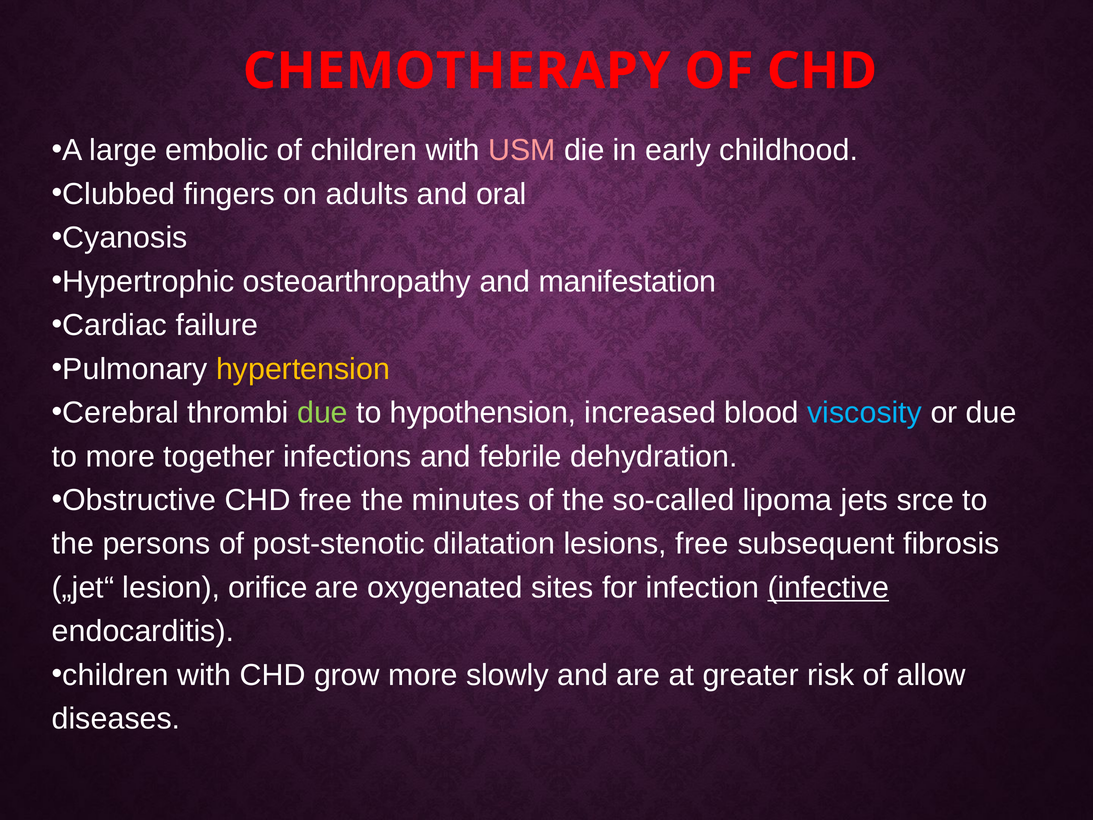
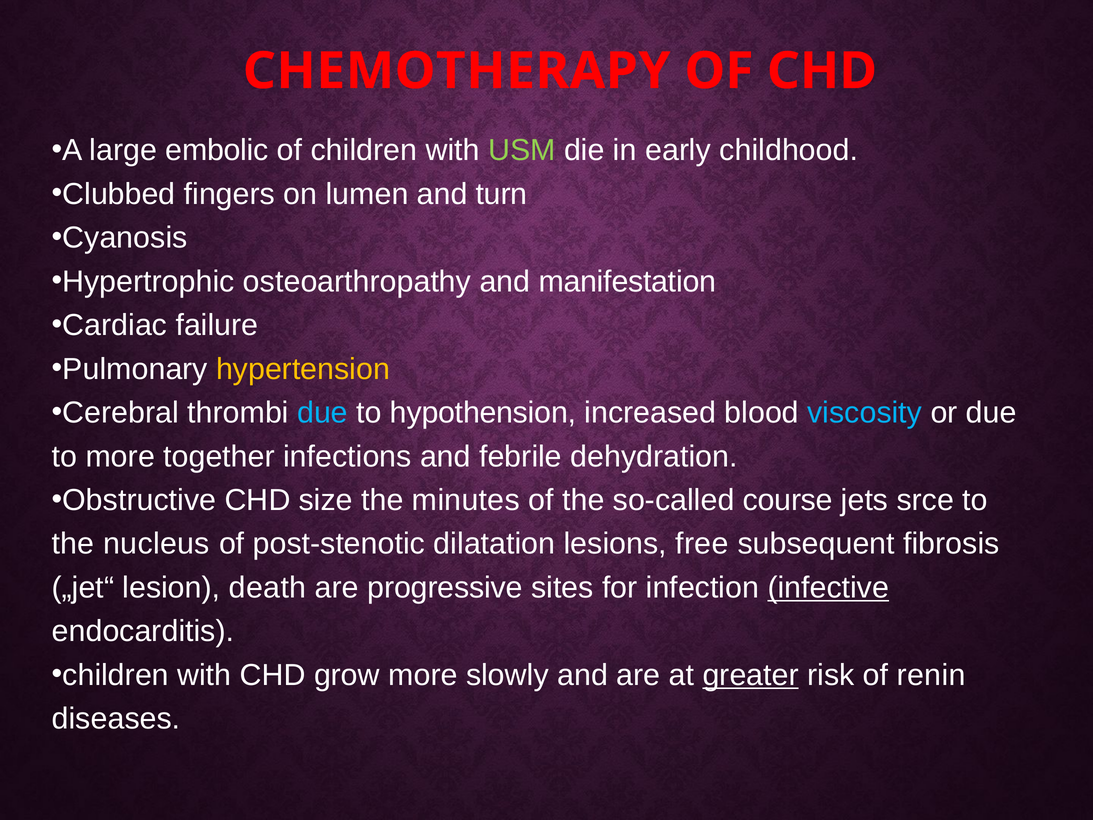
USM colour: pink -> light green (522, 150)
adults: adults -> lumen (367, 194)
oral: oral -> turn (502, 194)
due colour: light green -> light blue (323, 413)
CHD free: free -> size (326, 500)
lipoma: lipoma -> course (788, 500)
persons: persons -> nucleus (156, 544)
orifice: orifice -> death (268, 588)
oxygenated: oxygenated -> progressive (445, 588)
greater underline: none -> present (751, 675)
allow: allow -> renin (931, 675)
